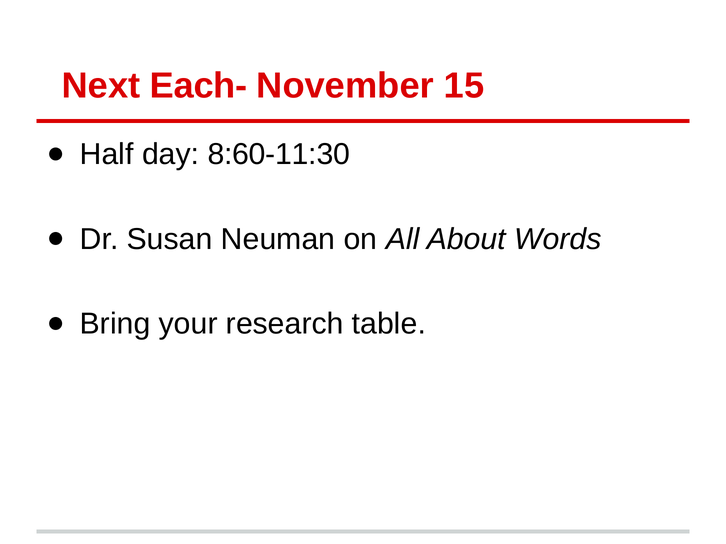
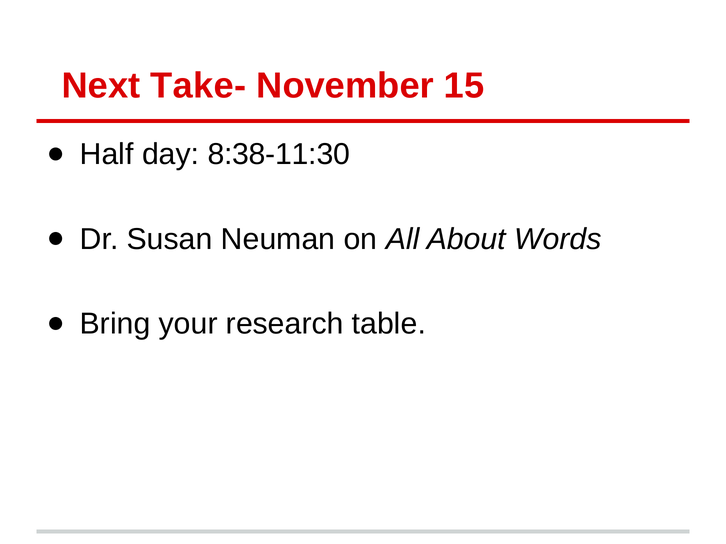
Each-: Each- -> Take- (198, 86)
8:60-11:30: 8:60-11:30 -> 8:38-11:30 (279, 155)
